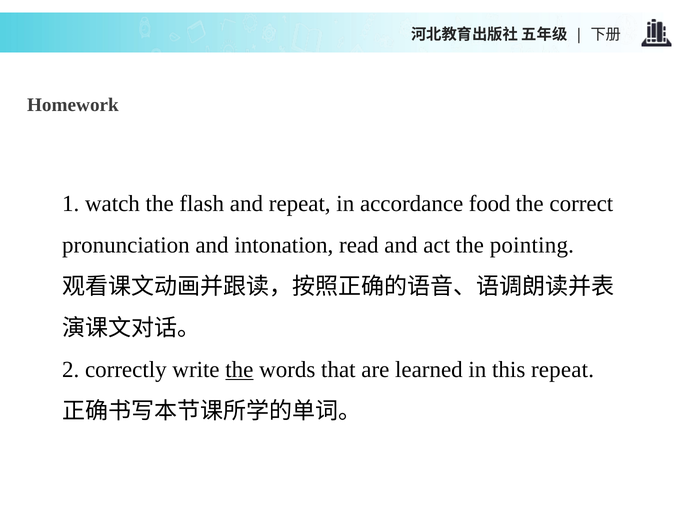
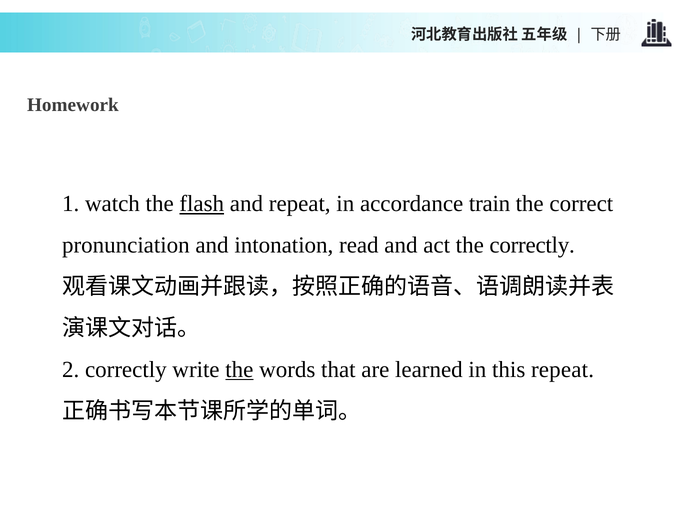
flash underline: none -> present (202, 204)
food: food -> train (490, 204)
the pointing: pointing -> correctly (532, 245)
